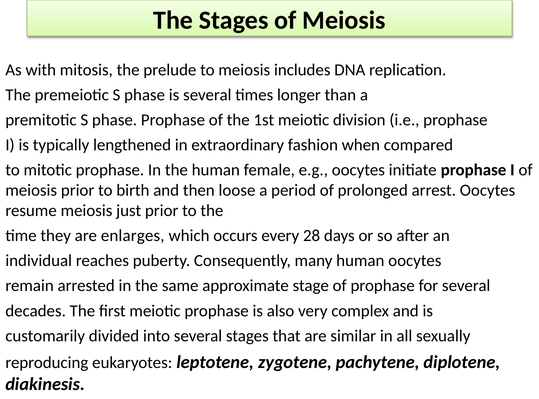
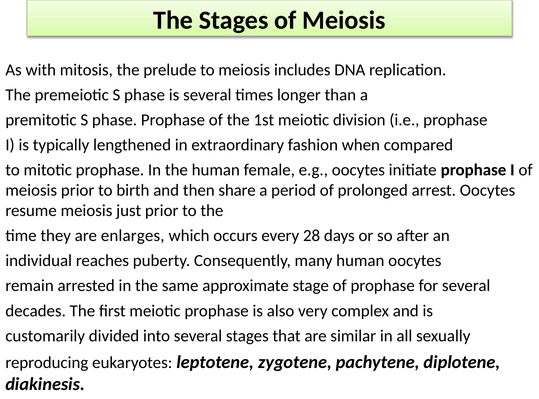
loose: loose -> share (237, 190)
